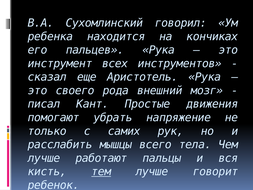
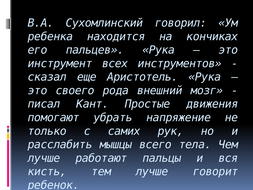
тем underline: present -> none (101, 171)
